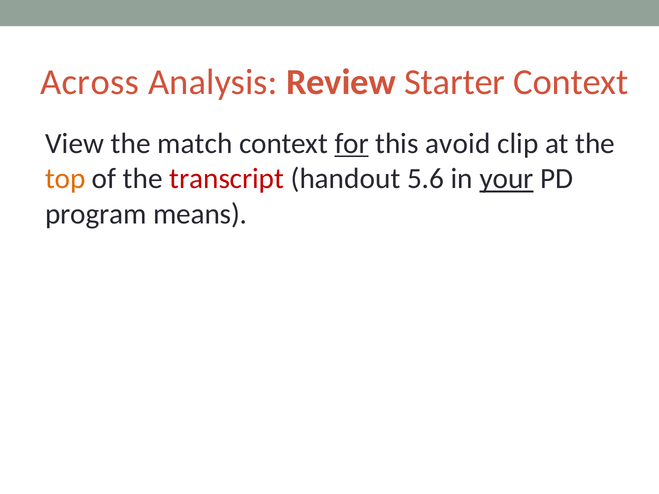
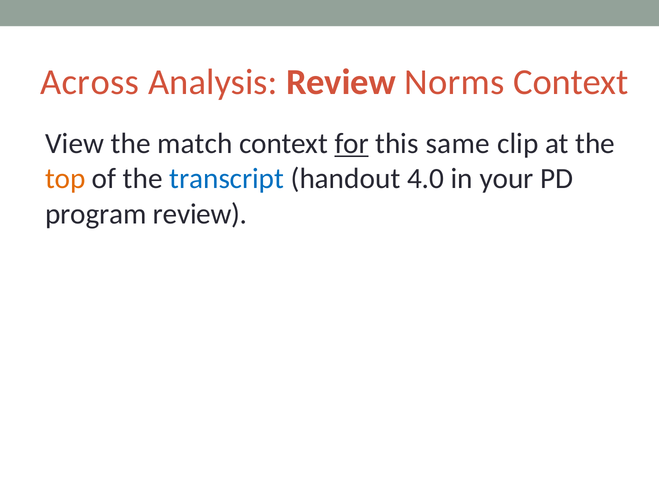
Starter: Starter -> Norms (454, 82)
avoid: avoid -> same (458, 144)
transcript colour: red -> blue (227, 179)
5.6: 5.6 -> 4.0 (426, 179)
your underline: present -> none (507, 179)
program means: means -> review (200, 214)
